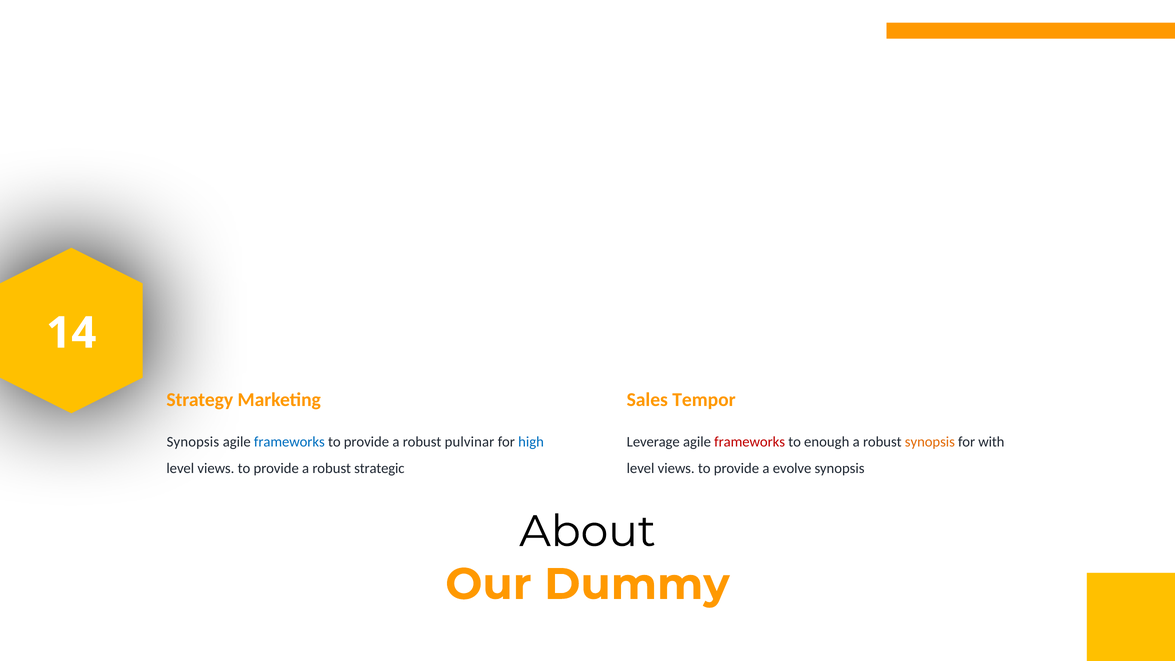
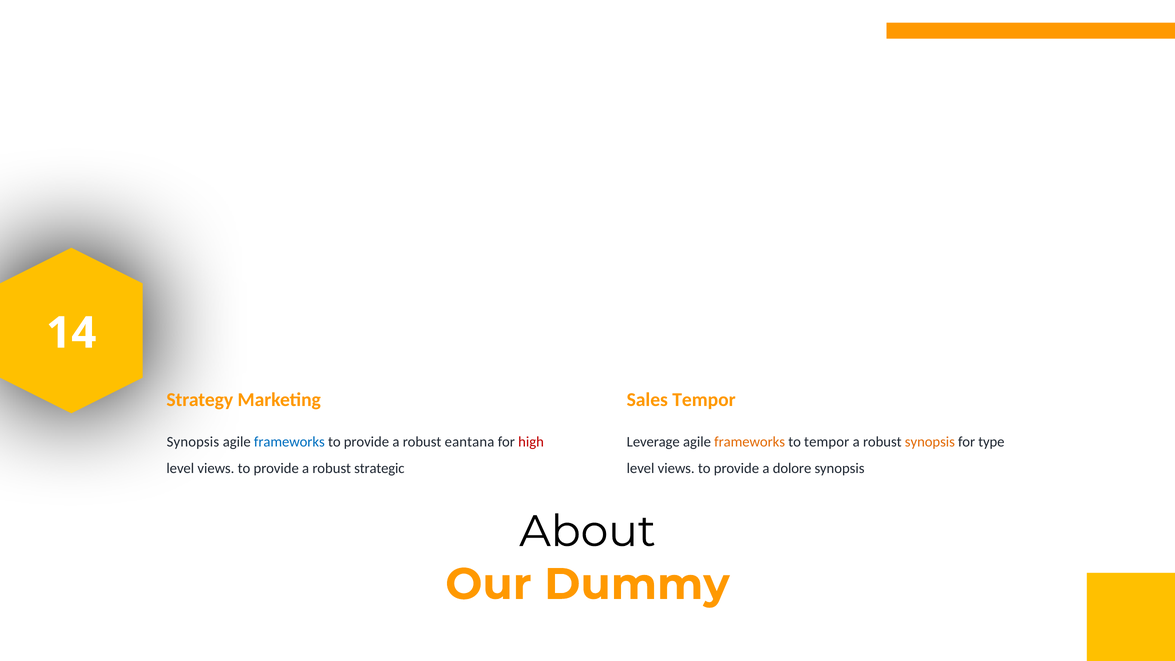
pulvinar: pulvinar -> eantana (470, 442)
high colour: blue -> red (531, 442)
frameworks colour: red -> orange (750, 442)
to enough: enough -> tempor (827, 442)
with: with -> type (991, 442)
evolve: evolve -> dolore (792, 468)
